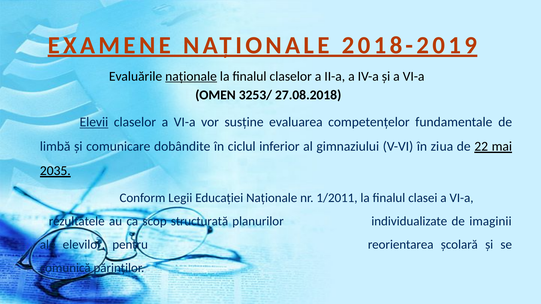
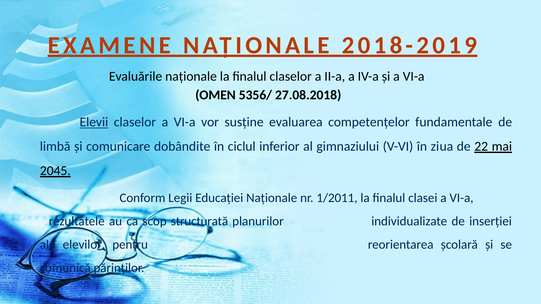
naționale underline: present -> none (191, 76)
3253/: 3253/ -> 5356/ (255, 95)
2035: 2035 -> 2045 (55, 171)
imaginii: imaginii -> inserției (491, 222)
